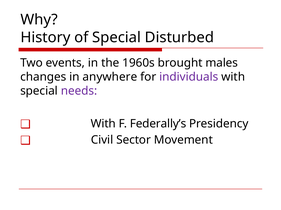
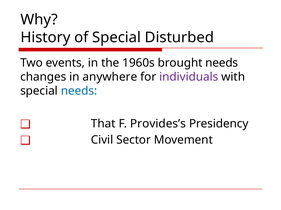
brought males: males -> needs (222, 63)
needs colour: purple -> blue (79, 91)
With: With -> That (103, 124)
Federally’s: Federally’s -> Provides’s (158, 124)
